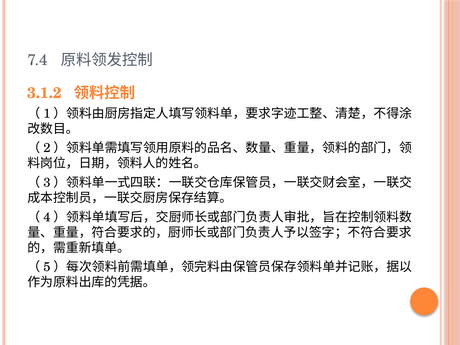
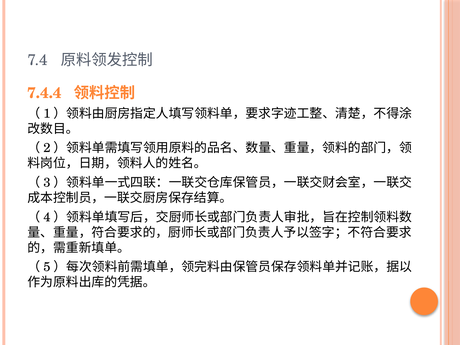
3.1.2: 3.1.2 -> 7.4.4 (44, 93)
